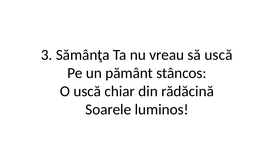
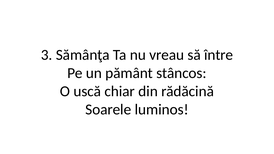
să uscă: uscă -> între (219, 55)
